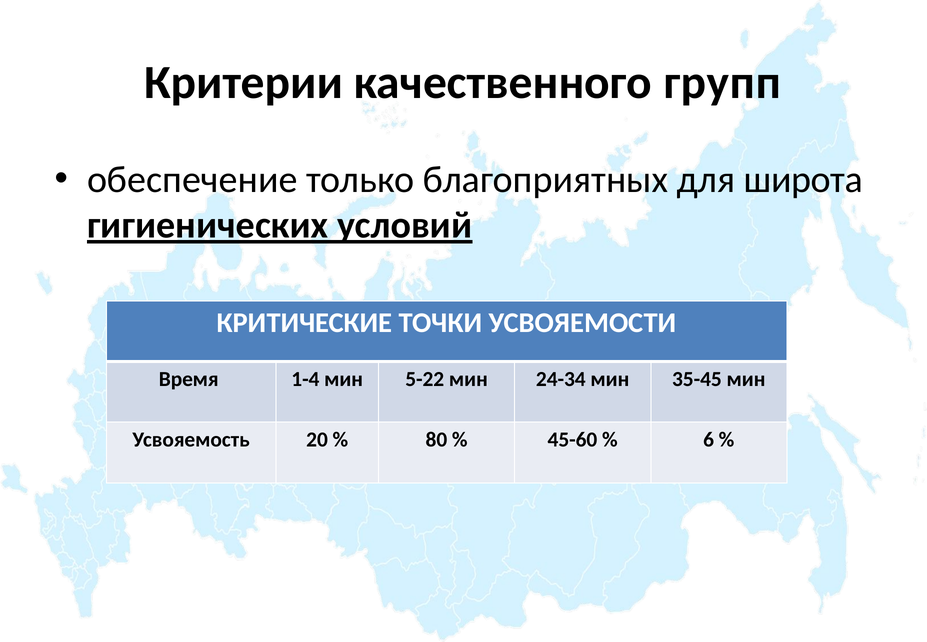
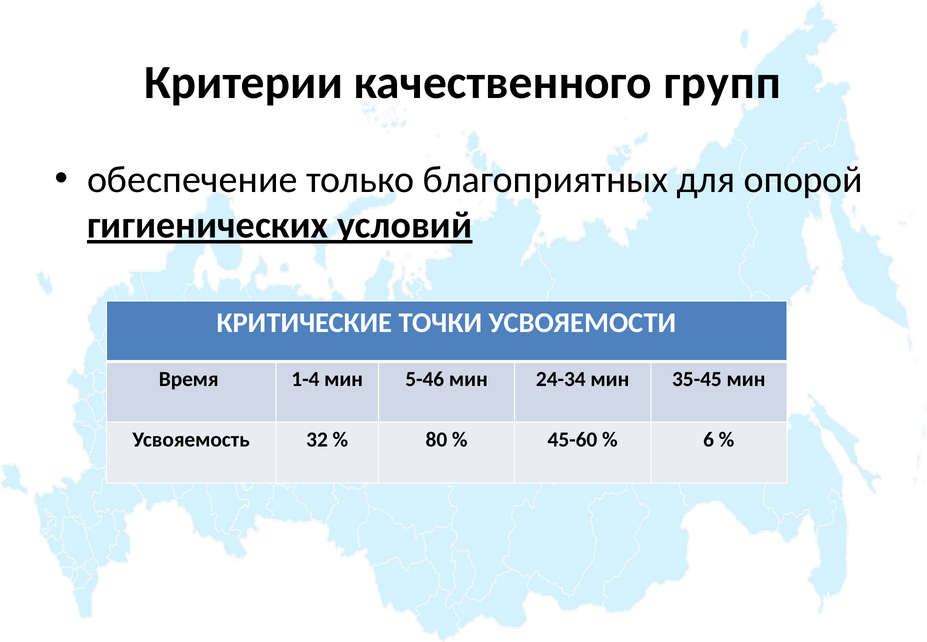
широта: широта -> опорой (803, 180)
5-22: 5-22 -> 5-46 (425, 379)
20: 20 -> 32 (317, 440)
